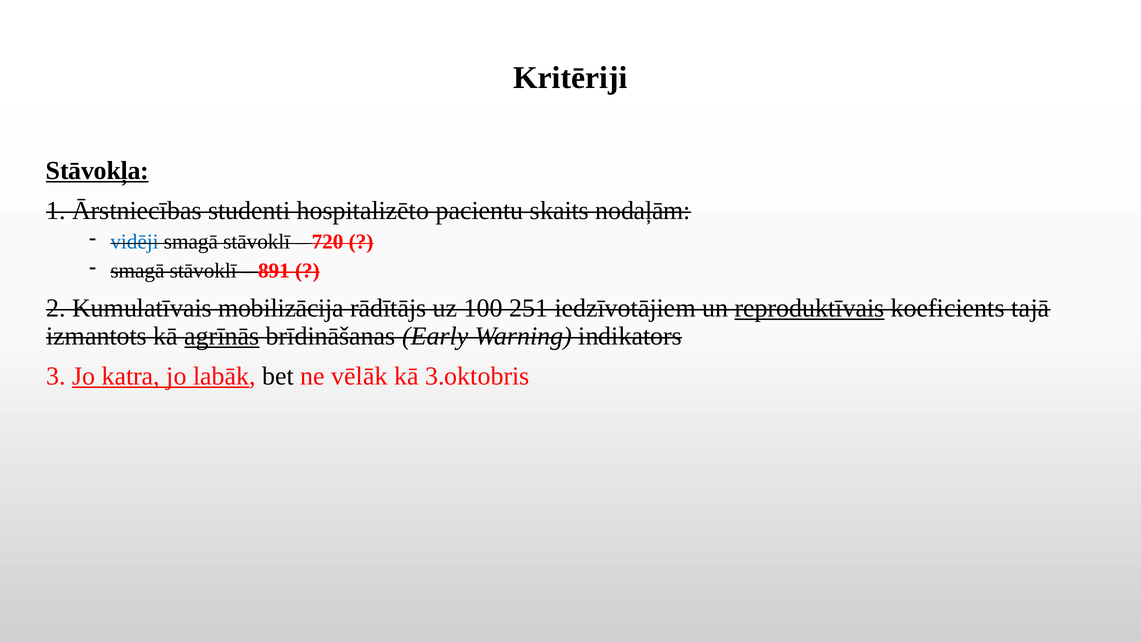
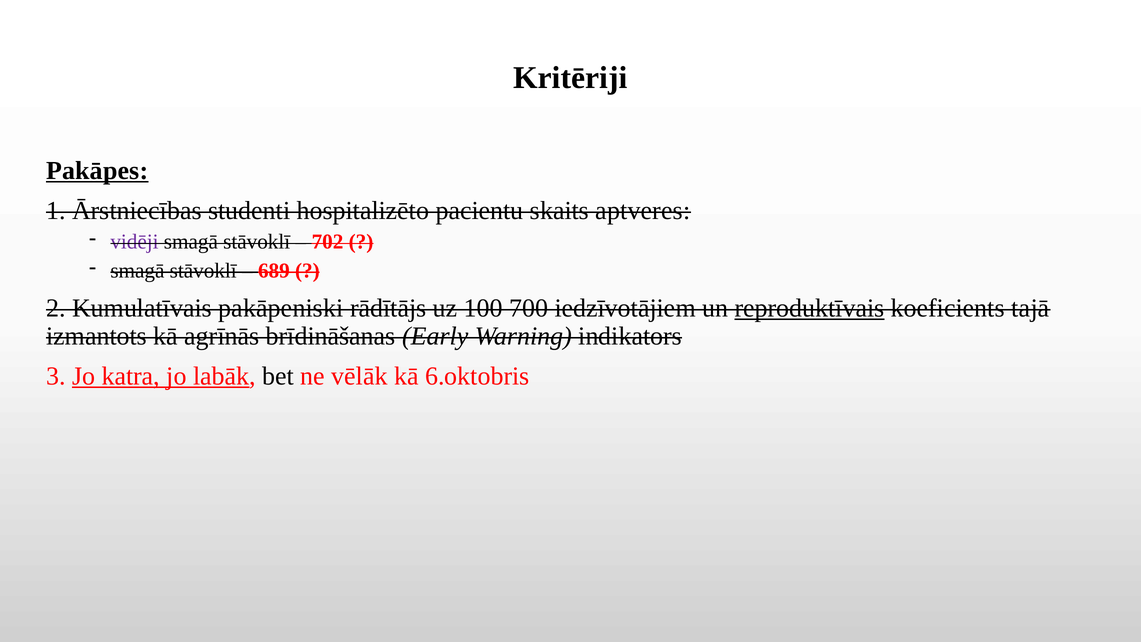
Stāvokļa: Stāvokļa -> Pakāpes (97, 170)
nodaļām: nodaļām -> aptveres (643, 210)
vidēji colour: blue -> purple (134, 242)
720: 720 -> 702 (328, 242)
891: 891 -> 689 (274, 271)
mobilizācija: mobilizācija -> pakāpeniski (281, 308)
251: 251 -> 700 (529, 308)
agrīnās underline: present -> none (222, 336)
3.oktobris: 3.oktobris -> 6.oktobris (477, 376)
